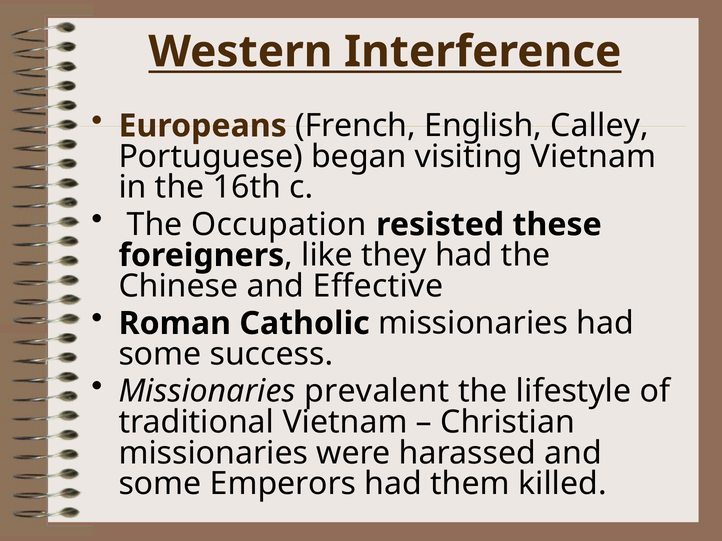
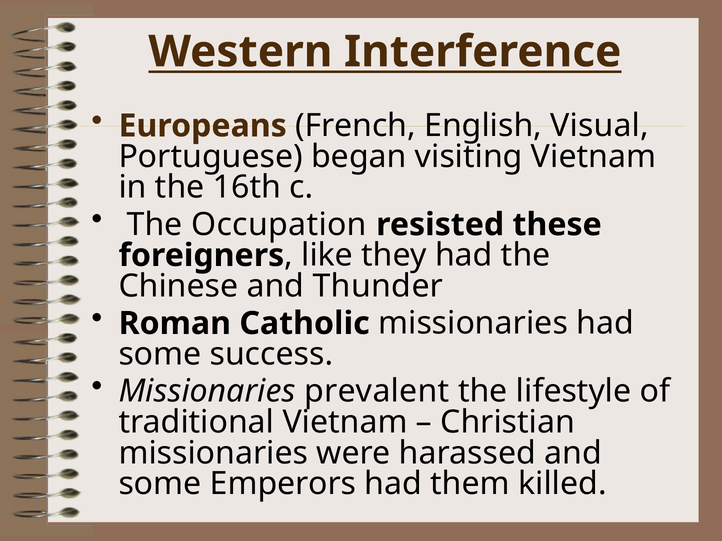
Calley: Calley -> Visual (600, 126)
Effective: Effective -> Thunder (378, 286)
